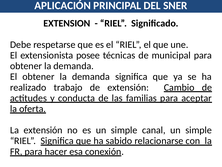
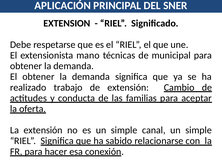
posee: posee -> mano (88, 55)
